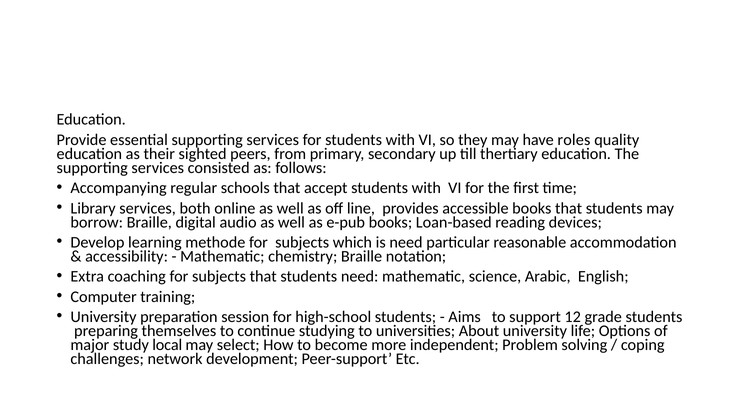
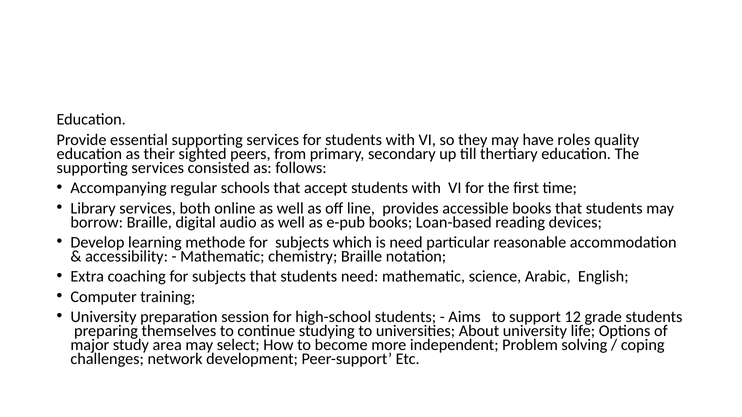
local: local -> area (167, 345)
